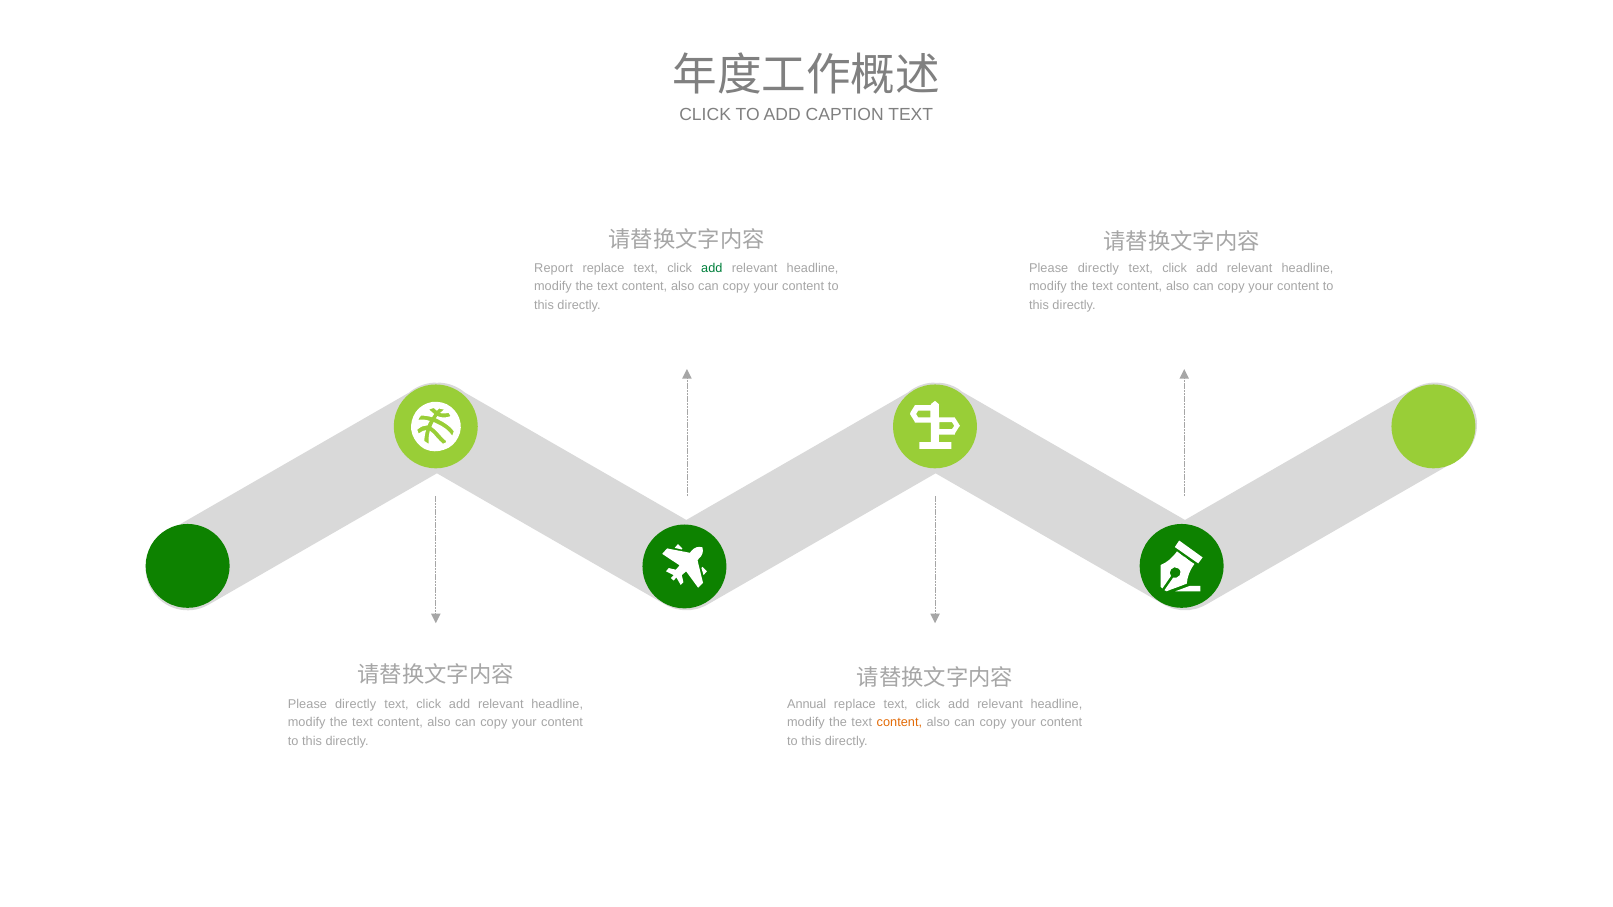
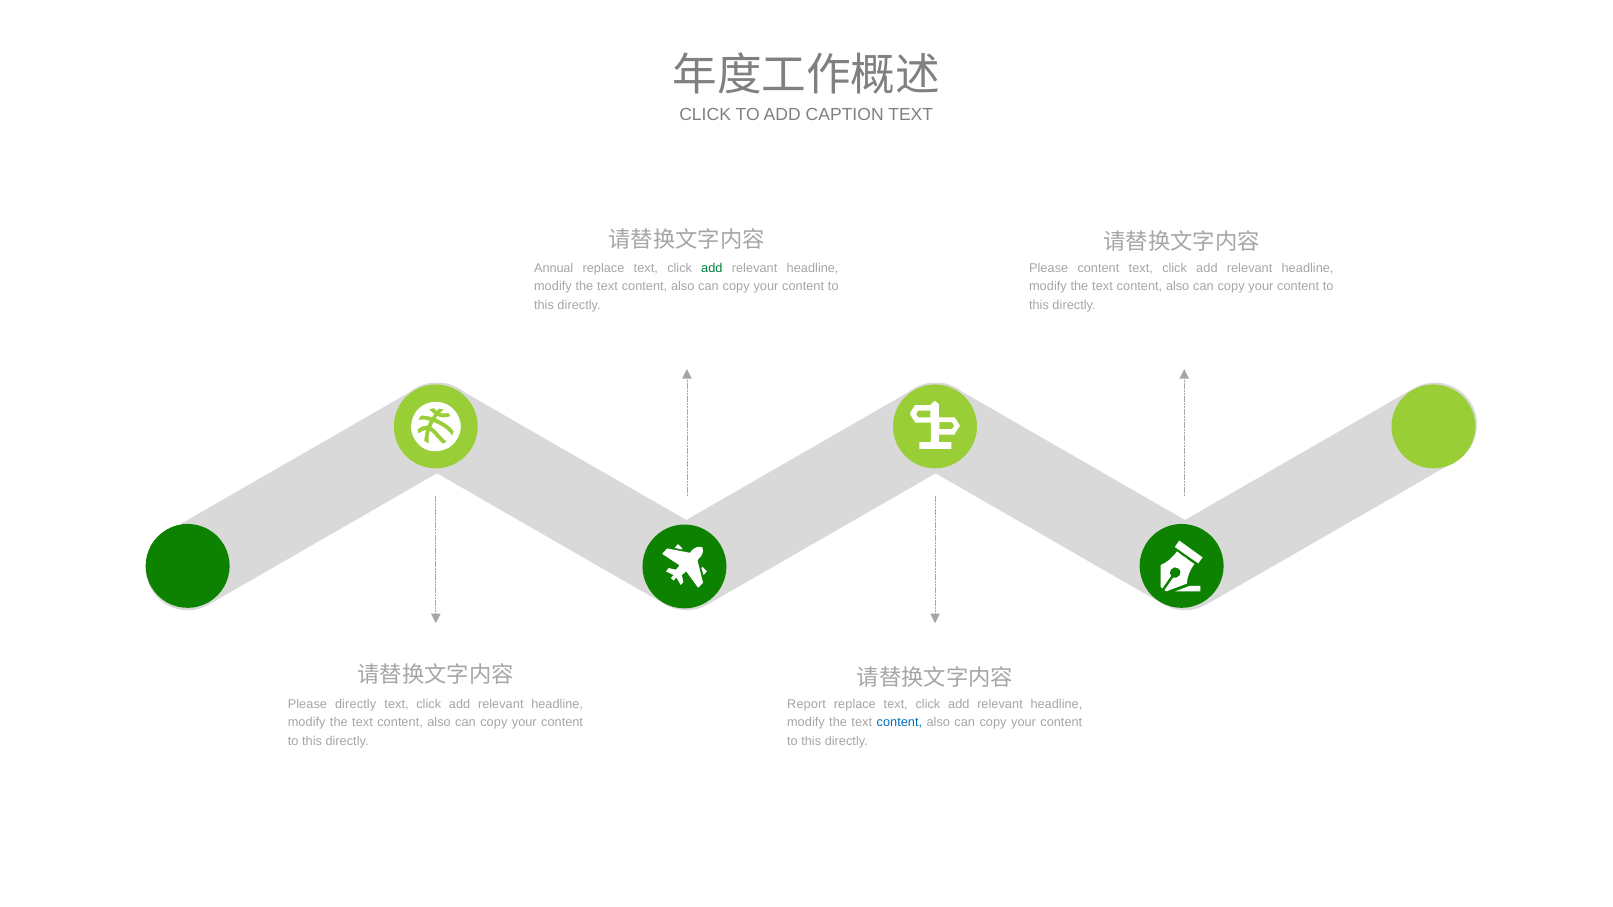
Report: Report -> Annual (554, 268)
directly: directly -> content (1098, 268)
Annual: Annual -> Report (807, 705)
content colour: orange -> blue (899, 723)
